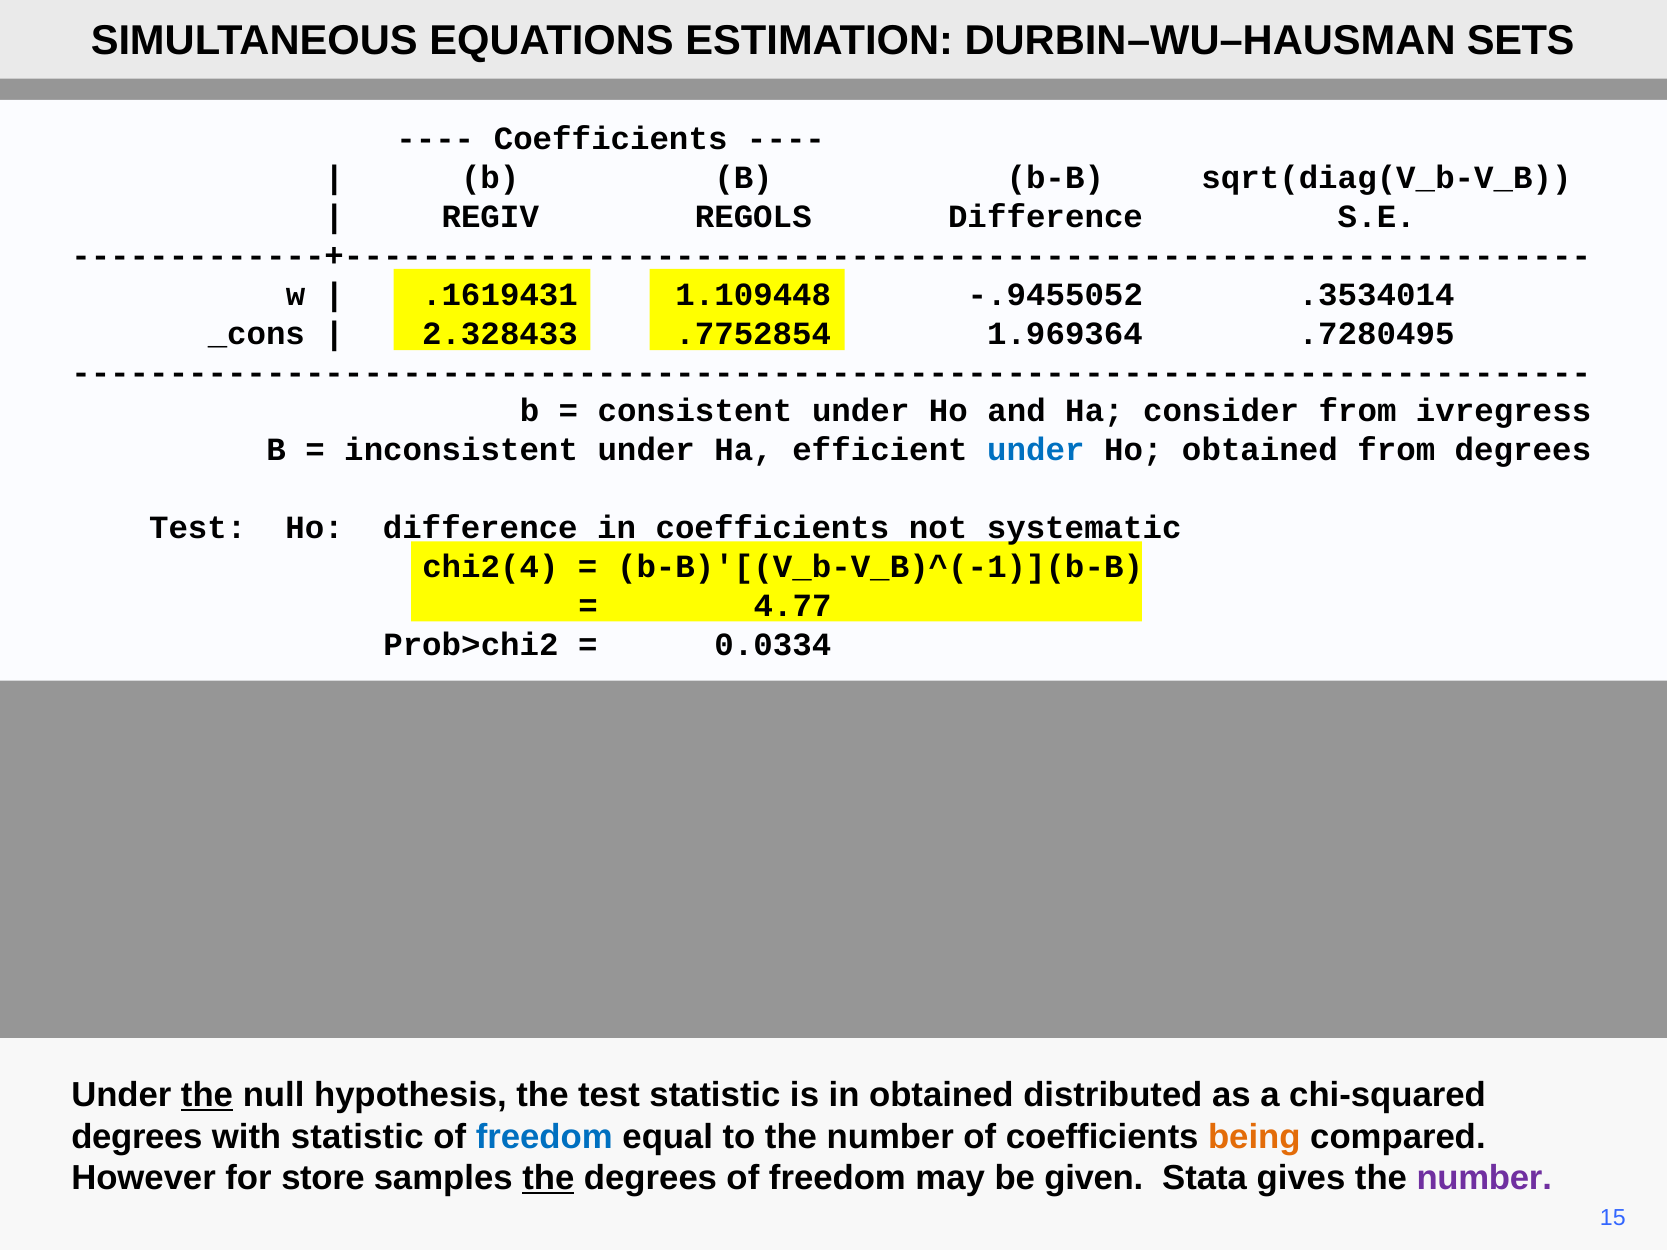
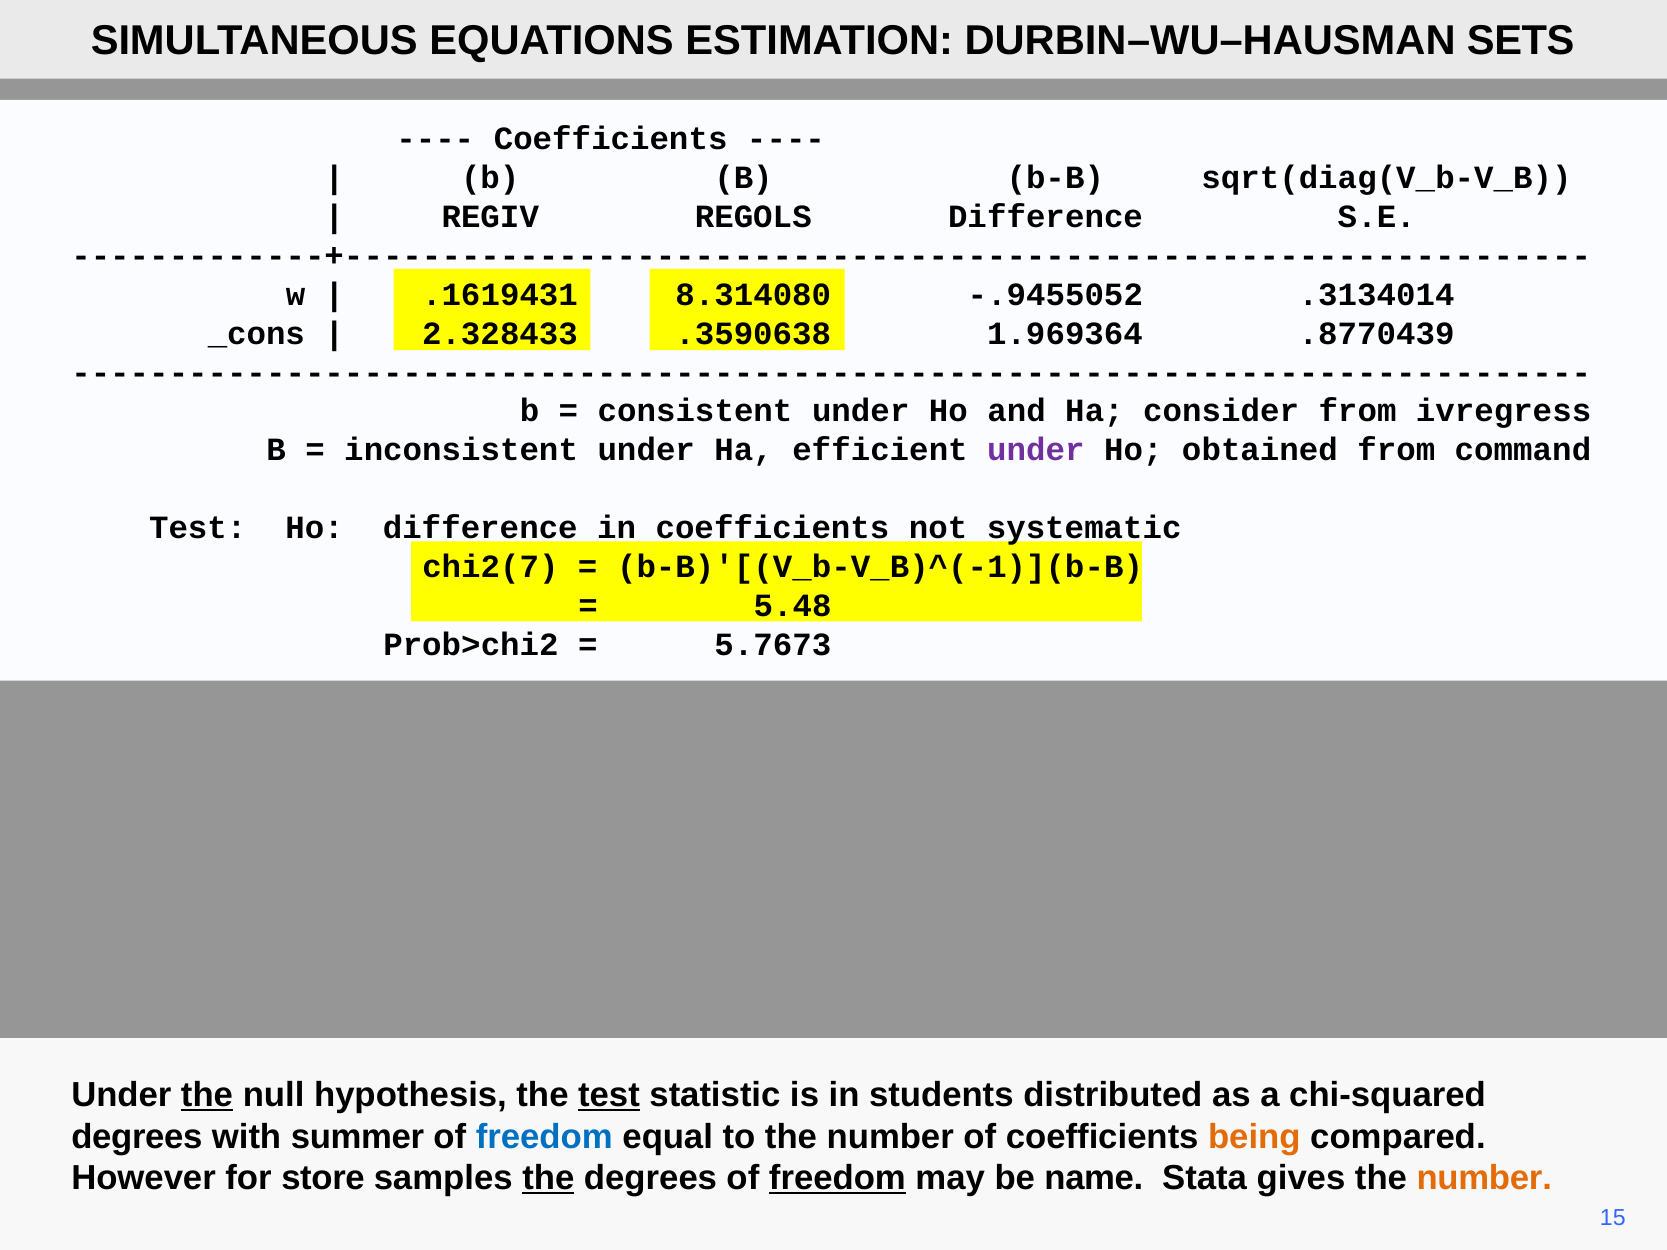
1.109448: 1.109448 -> 8.314080 (753, 295)
.3534014: .3534014 -> .3134014 (1377, 295)
.7752854: .7752854 -> .3590638 (753, 333)
.7280495: .7280495 -> .8770439 (1377, 333)
under colour: blue -> purple (1036, 450)
from degrees: degrees -> command (1523, 450)
chi2(4: chi2(4 -> chi2(7 (490, 567)
4.77: 4.77 -> 5.48 (793, 606)
0.0334: 0.0334 -> 5.7673 (773, 645)
test underline: none -> present (609, 1095)
in obtained: obtained -> students (941, 1095)
with statistic: statistic -> summer (357, 1137)
freedom underline: none -> present (837, 1179)
given: given -> name (1094, 1179)
number colour: purple -> orange (1484, 1179)
